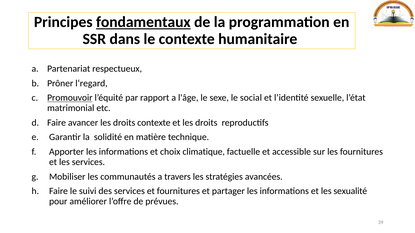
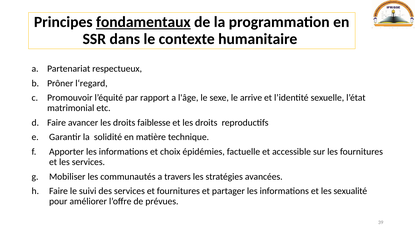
Promouvoir underline: present -> none (70, 98)
social: social -> arrive (251, 98)
droits contexte: contexte -> faiblesse (154, 123)
climatique: climatique -> épidémies (204, 152)
